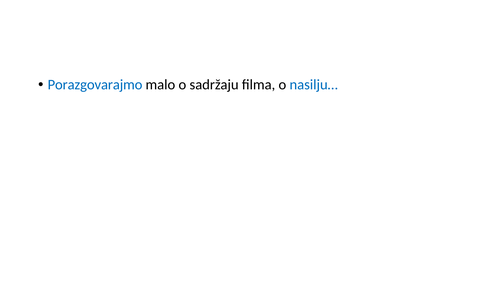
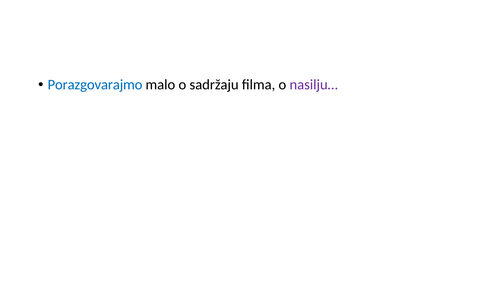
nasilju… colour: blue -> purple (314, 85)
